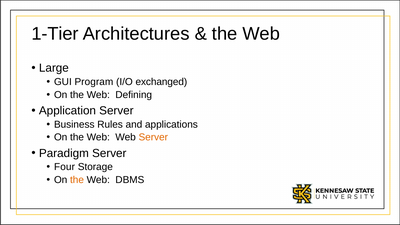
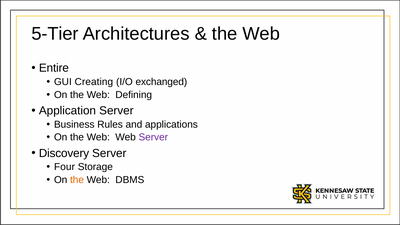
1-Tier: 1-Tier -> 5-Tier (55, 34)
Large: Large -> Entire (54, 68)
Program: Program -> Creating (94, 82)
Server colour: orange -> purple (153, 137)
Paradigm: Paradigm -> Discovery (64, 153)
